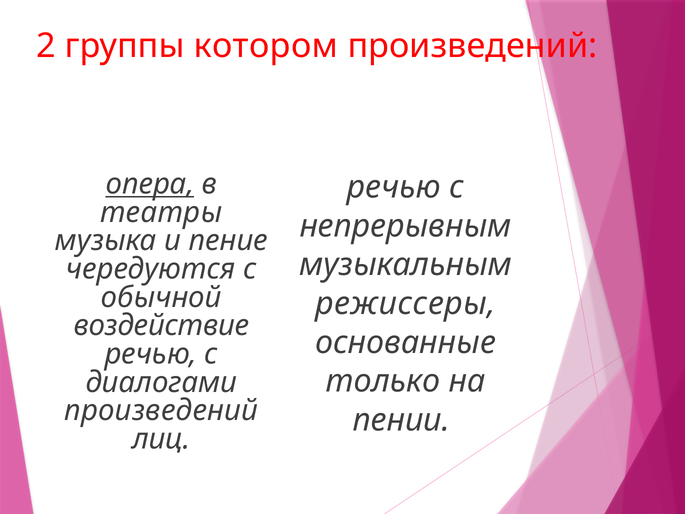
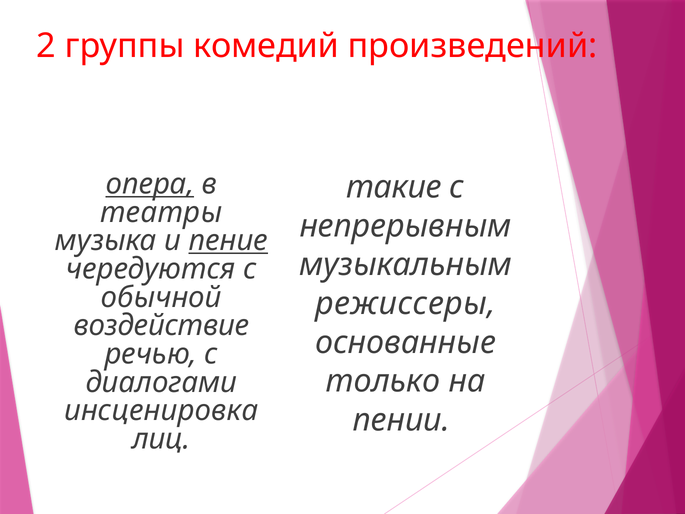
котором: котором -> комедий (266, 46)
речью: речью -> такие (394, 187)
пение underline: none -> present (228, 241)
произведений: произведений -> инсценировка (161, 410)
